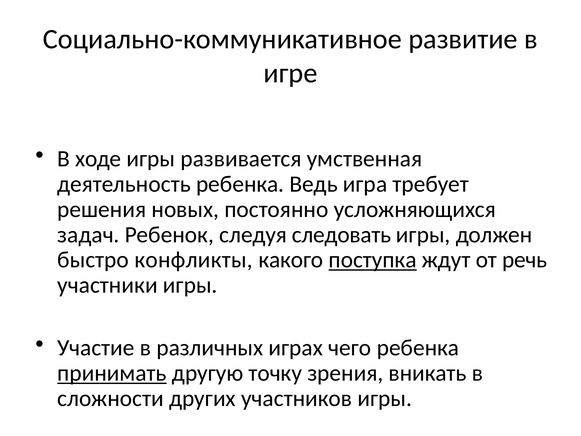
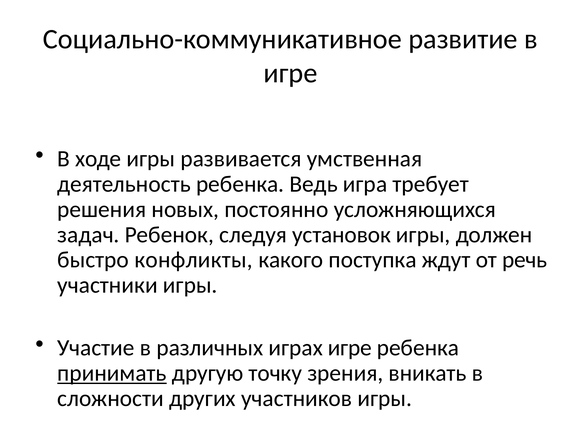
следовать: следовать -> установок (342, 235)
поступка underline: present -> none (373, 260)
играх чего: чего -> игре (350, 348)
